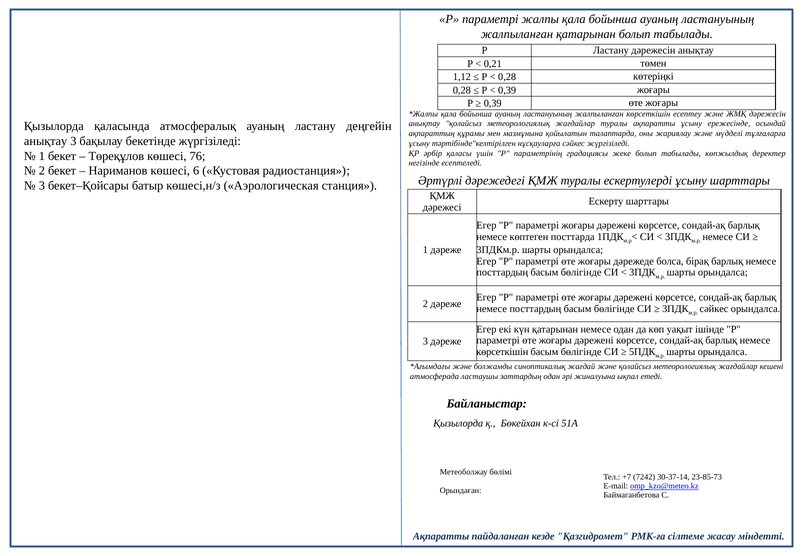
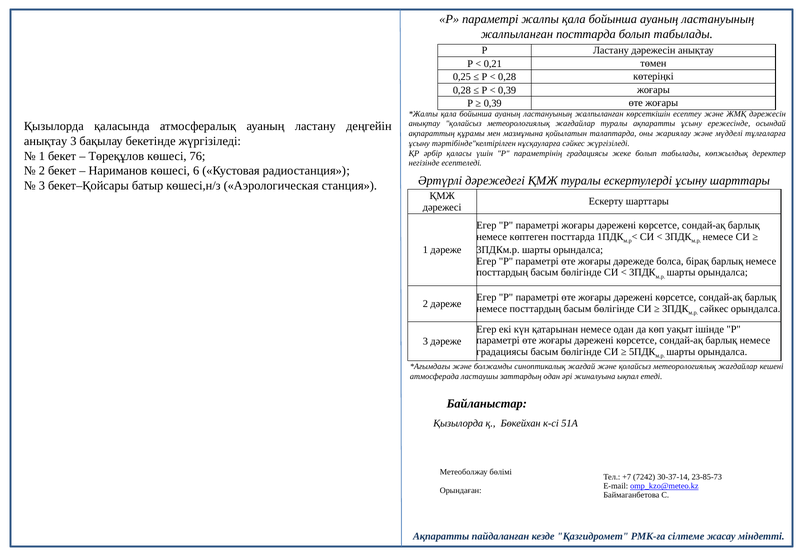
жалпыланған қатарынан: қатарынан -> посттарда (586, 34)
1,12: 1,12 -> 0,25 (462, 77)
көрсеткішін: көрсеткішін -> градациясы (502, 352)
